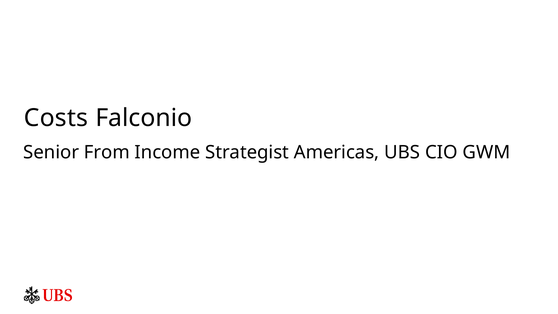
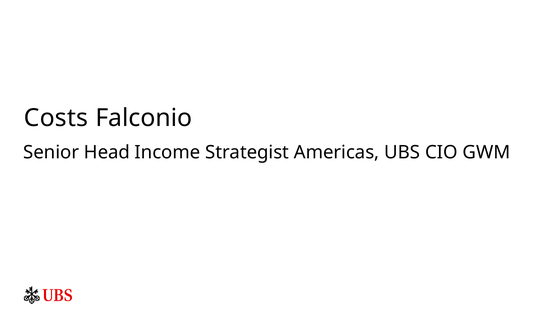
From: From -> Head (107, 152)
